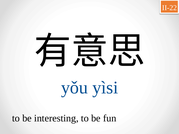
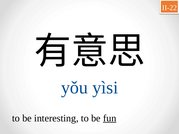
fun underline: none -> present (110, 118)
